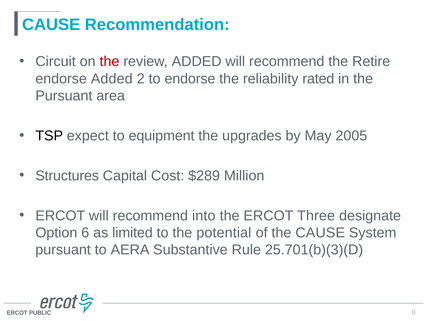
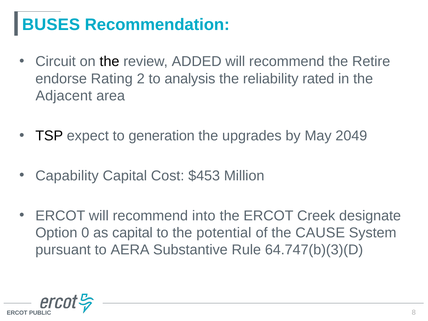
CAUSE: CAUSE -> BUSES (51, 25)
the colour: red -> black (109, 62)
endorse Added: Added -> Rating (112, 79)
to endorse: endorse -> analysis (190, 79)
Pursuant: Pursuant -> Adjacent (64, 96)
equipment: equipment -> generation (162, 136)
2005: 2005 -> 2049 (351, 136)
Structures: Structures -> Capability (67, 176)
$289: $289 -> $453 (204, 176)
Three: Three -> Creek (316, 216)
6: 6 -> 0 (85, 233)
as limited: limited -> capital (132, 233)
25.701(b)(3)(D: 25.701(b)(3)(D -> 64.747(b)(3)(D (314, 250)
